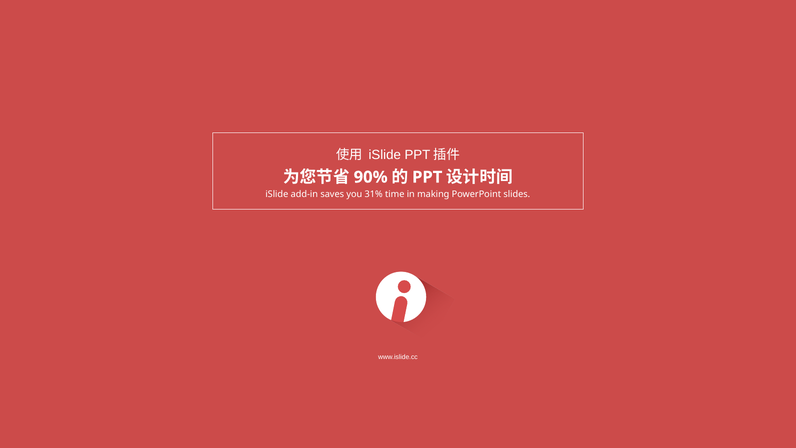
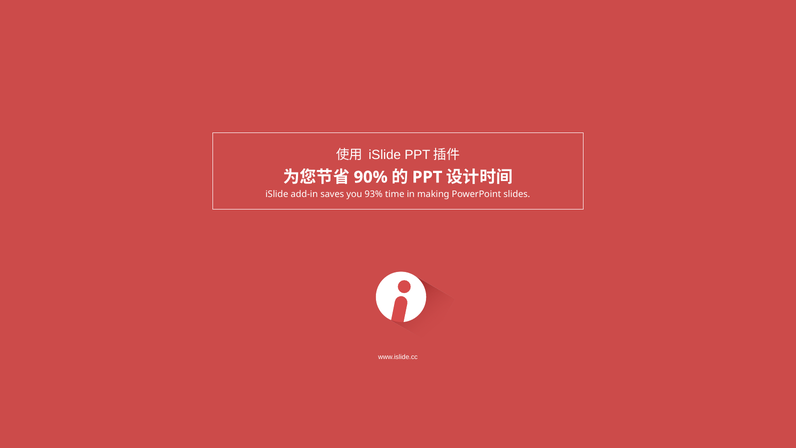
31%: 31% -> 93% (374, 194)
